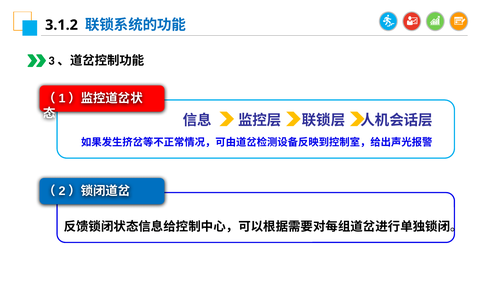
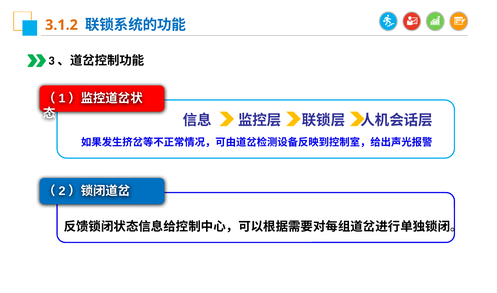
3.1.2 colour: black -> orange (62, 25)
